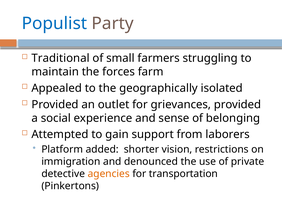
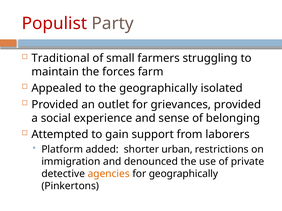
Populist colour: blue -> red (54, 24)
vision: vision -> urban (177, 150)
for transportation: transportation -> geographically (183, 174)
